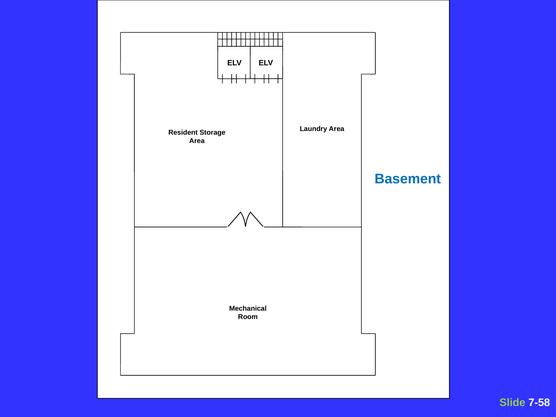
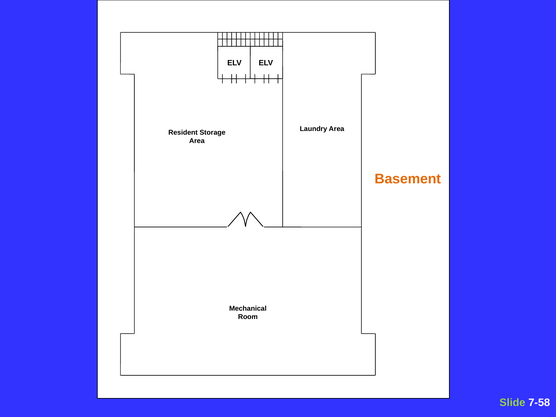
Basement colour: blue -> orange (408, 179)
